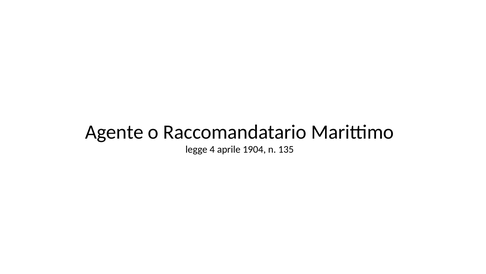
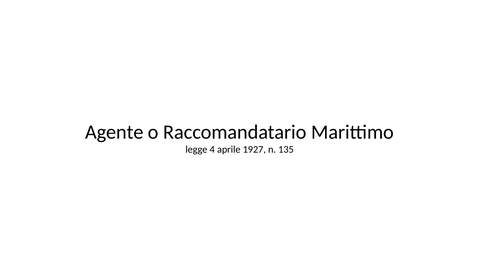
1904: 1904 -> 1927 (254, 149)
